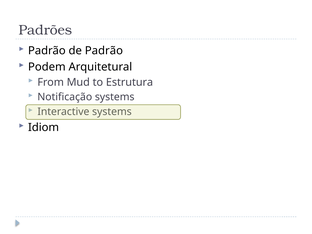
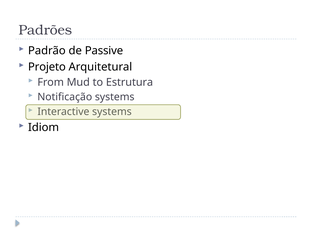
de Padrão: Padrão -> Passive (104, 51)
Podem: Podem -> Projeto (47, 67)
